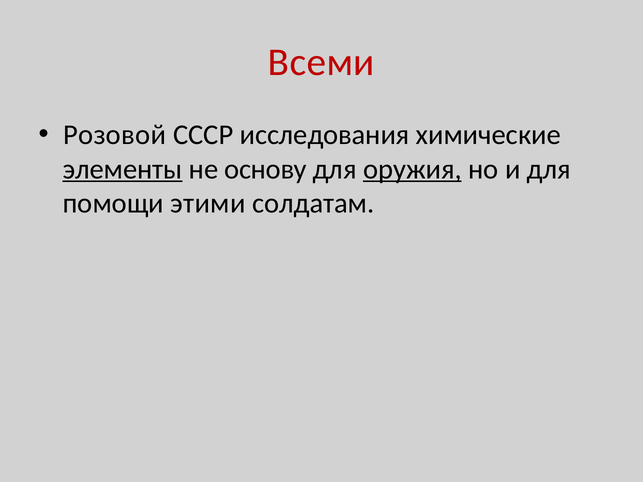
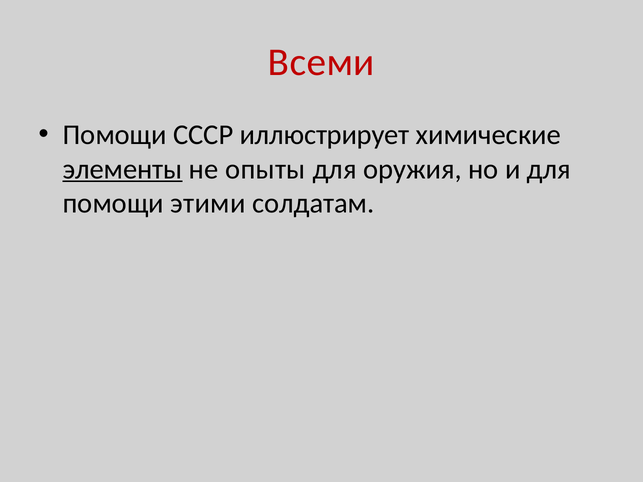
Розовой: Розовой -> Помощи (115, 135)
исследования: исследования -> иллюстрирует (325, 135)
основу: основу -> опыты (265, 169)
оружия underline: present -> none (412, 169)
